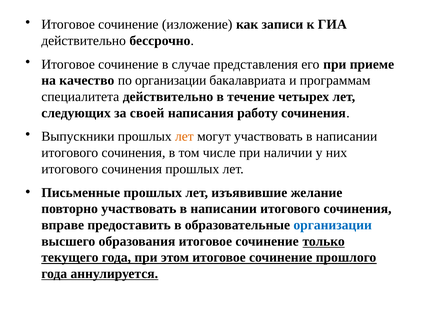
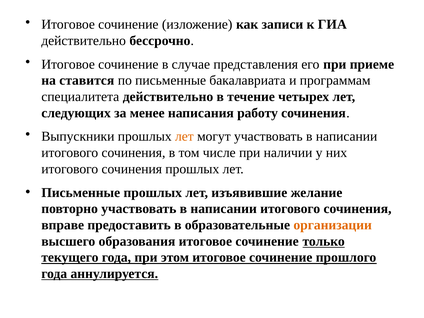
качество: качество -> ставится (87, 80)
по организации: организации -> письменные (171, 80)
своей: своей -> менее (147, 113)
организации colour: blue -> orange (333, 225)
